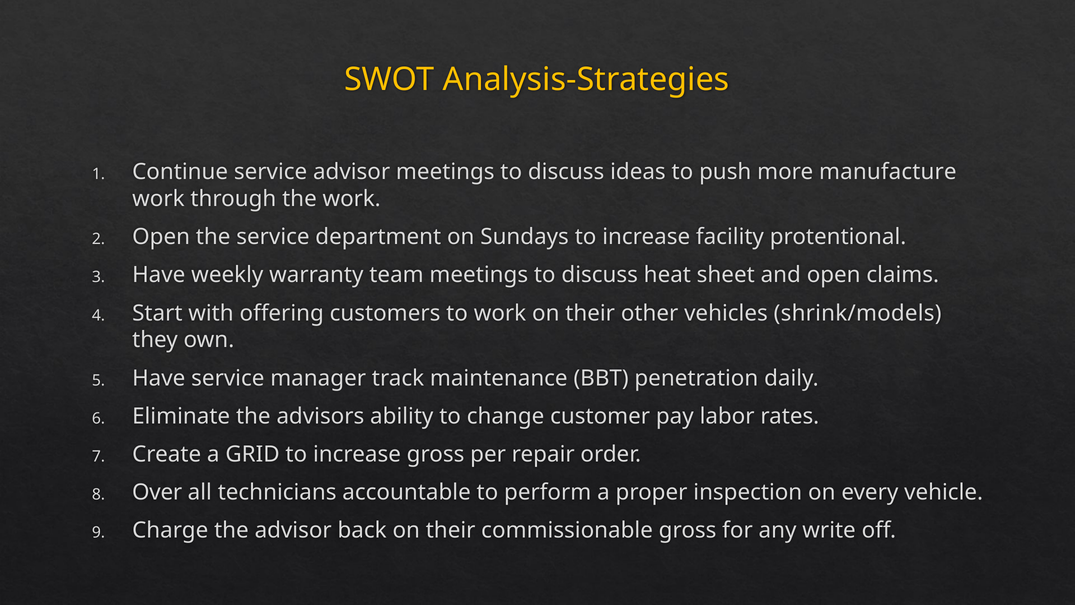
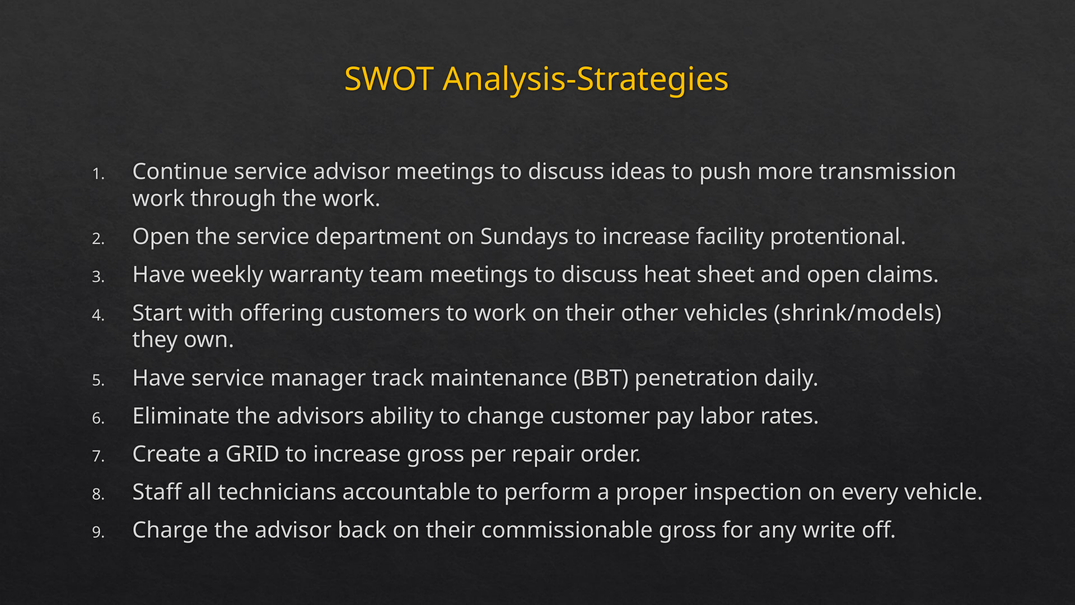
manufacture: manufacture -> transmission (888, 172)
Over: Over -> Staff (157, 492)
